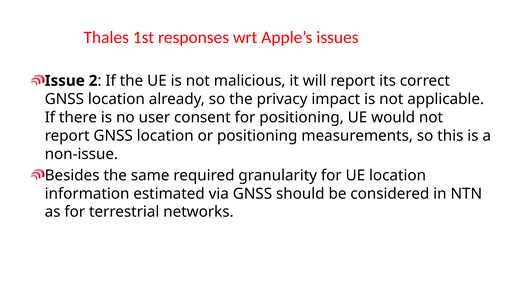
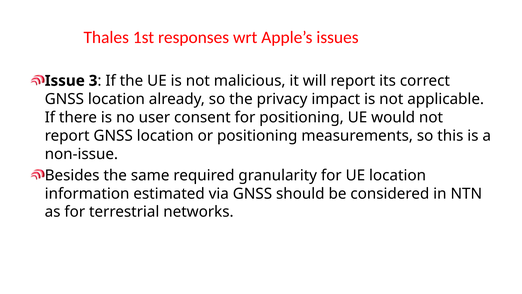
2: 2 -> 3 (93, 81)
